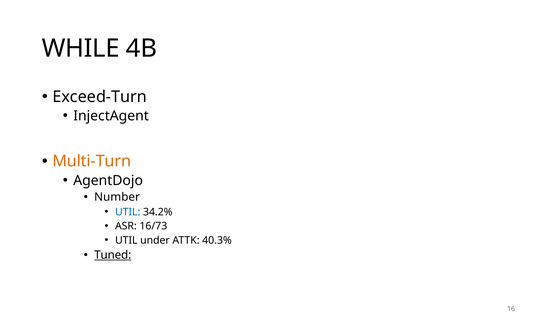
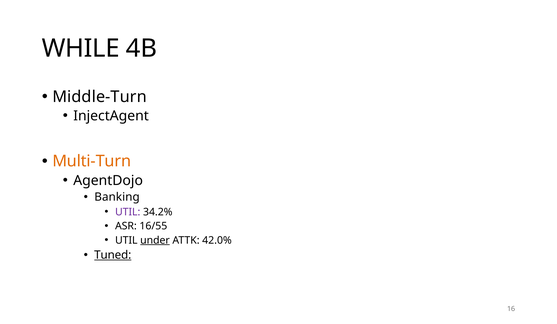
Exceed-Turn: Exceed-Turn -> Middle-Turn (100, 97)
Number: Number -> Banking (117, 198)
UTIL colour: blue -> purple (128, 212)
16/73: 16/73 -> 16/55 (153, 227)
under underline: none -> present (155, 241)
40.3%: 40.3% -> 42.0% (217, 241)
